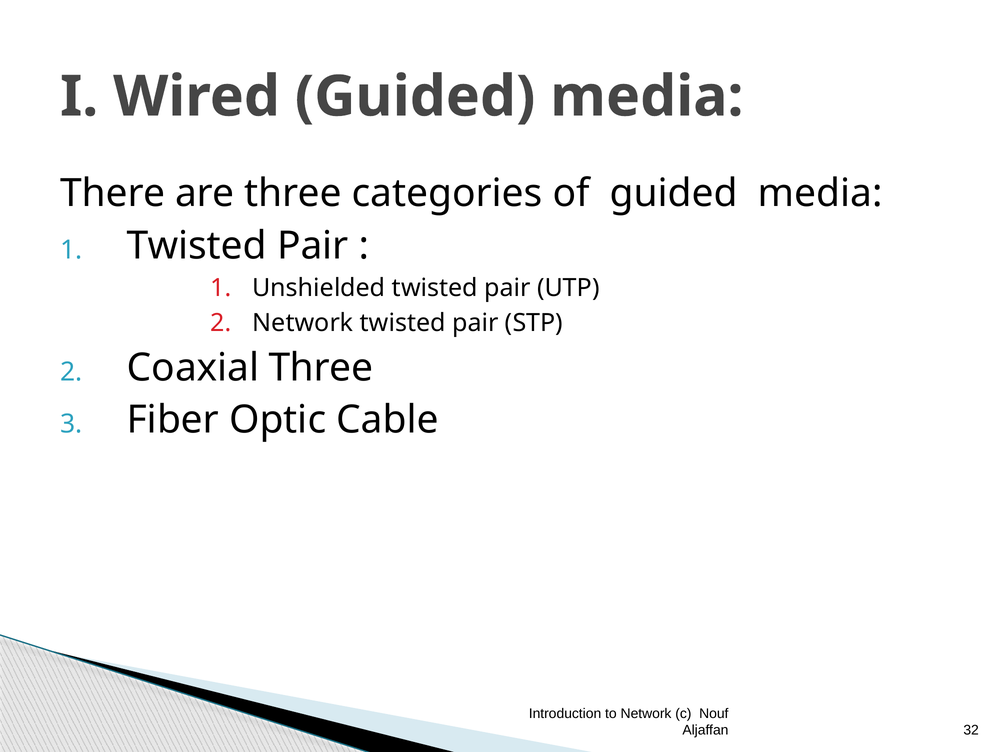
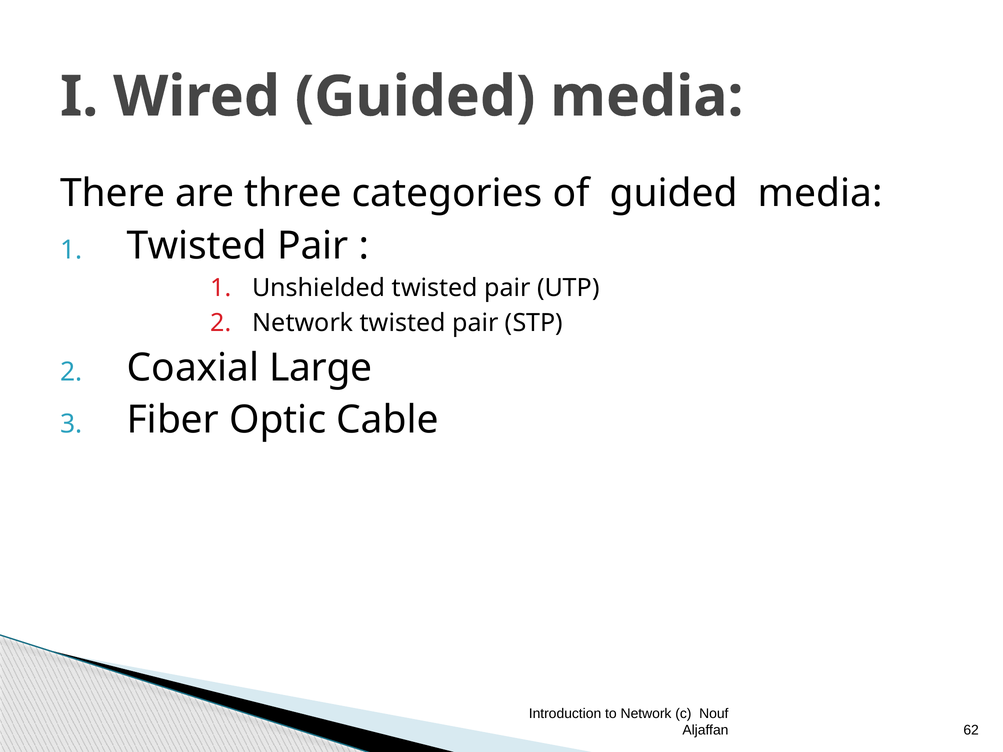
Coaxial Three: Three -> Large (321, 368)
32: 32 -> 62 (971, 731)
